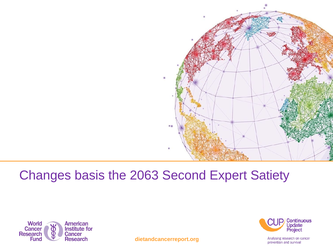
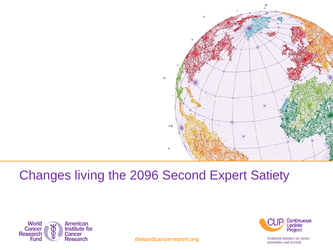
basis: basis -> living (90, 175)
2063: 2063 -> 2096 (144, 175)
